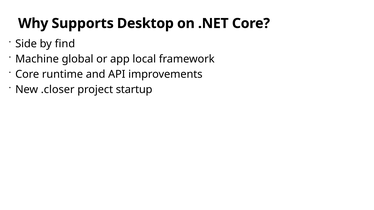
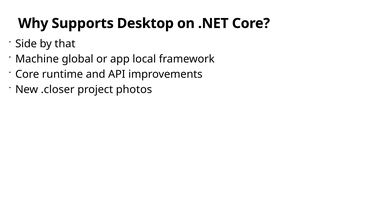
find: find -> that (65, 44)
startup: startup -> photos (134, 90)
